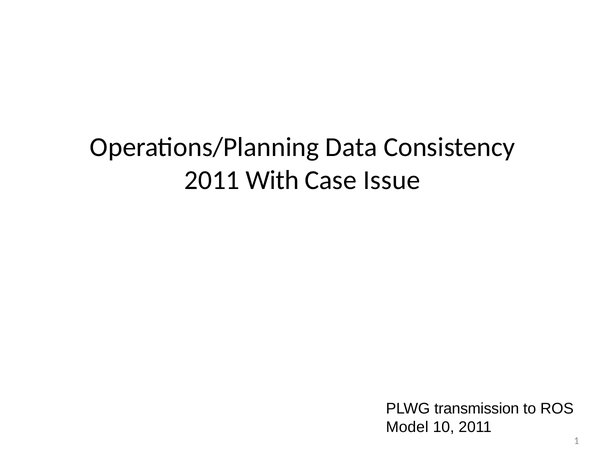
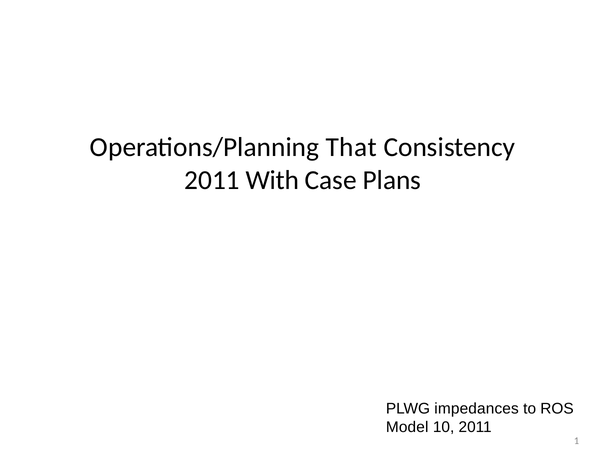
Data: Data -> That (351, 147)
Issue: Issue -> Plans (392, 180)
transmission: transmission -> impedances (477, 409)
